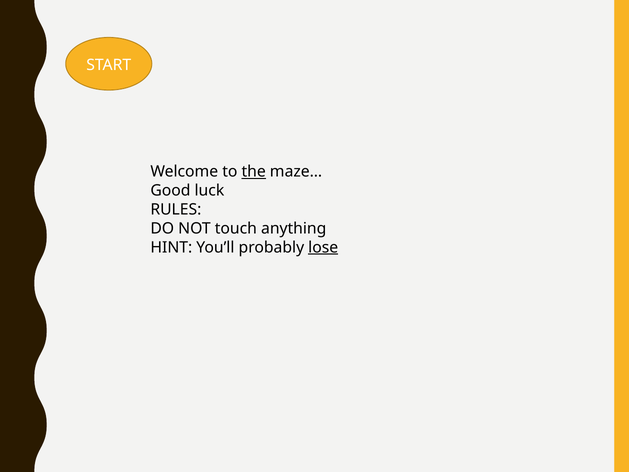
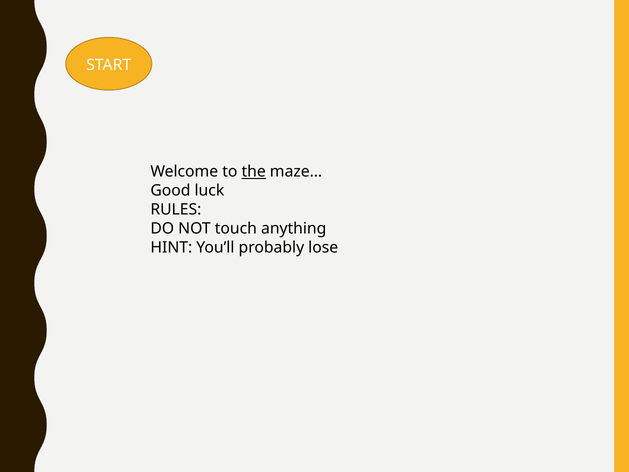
lose underline: present -> none (323, 247)
